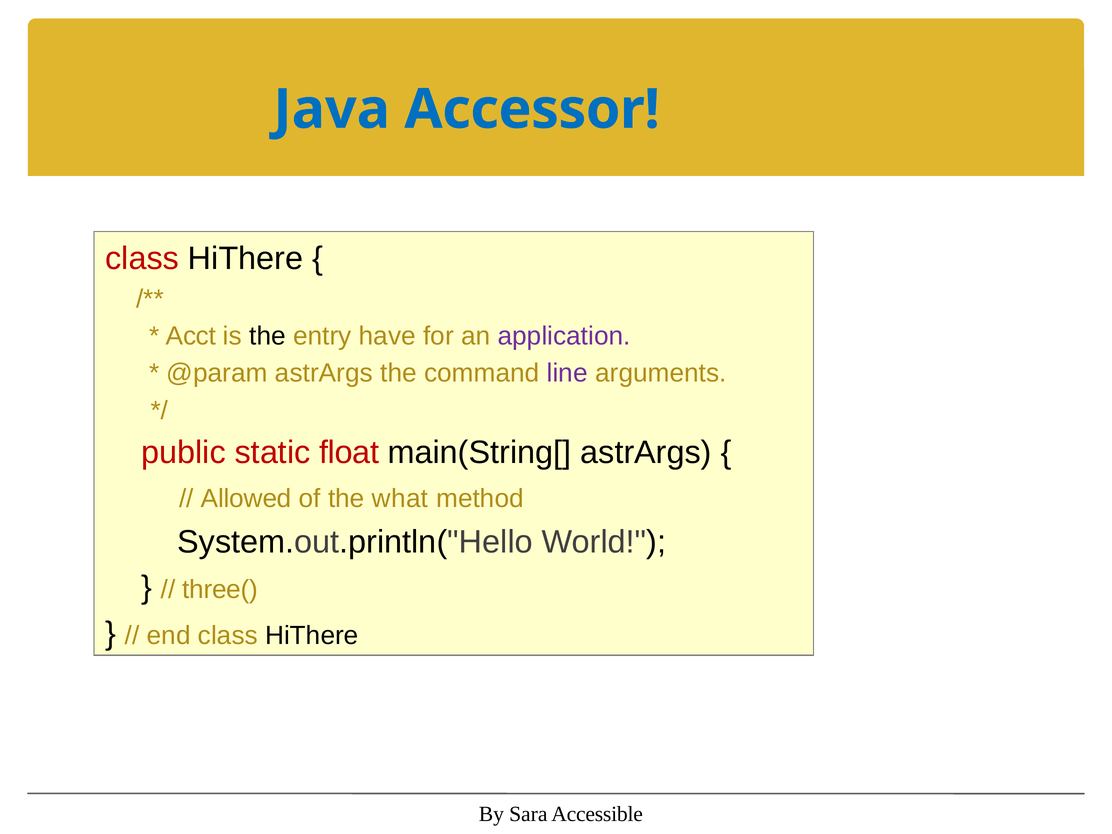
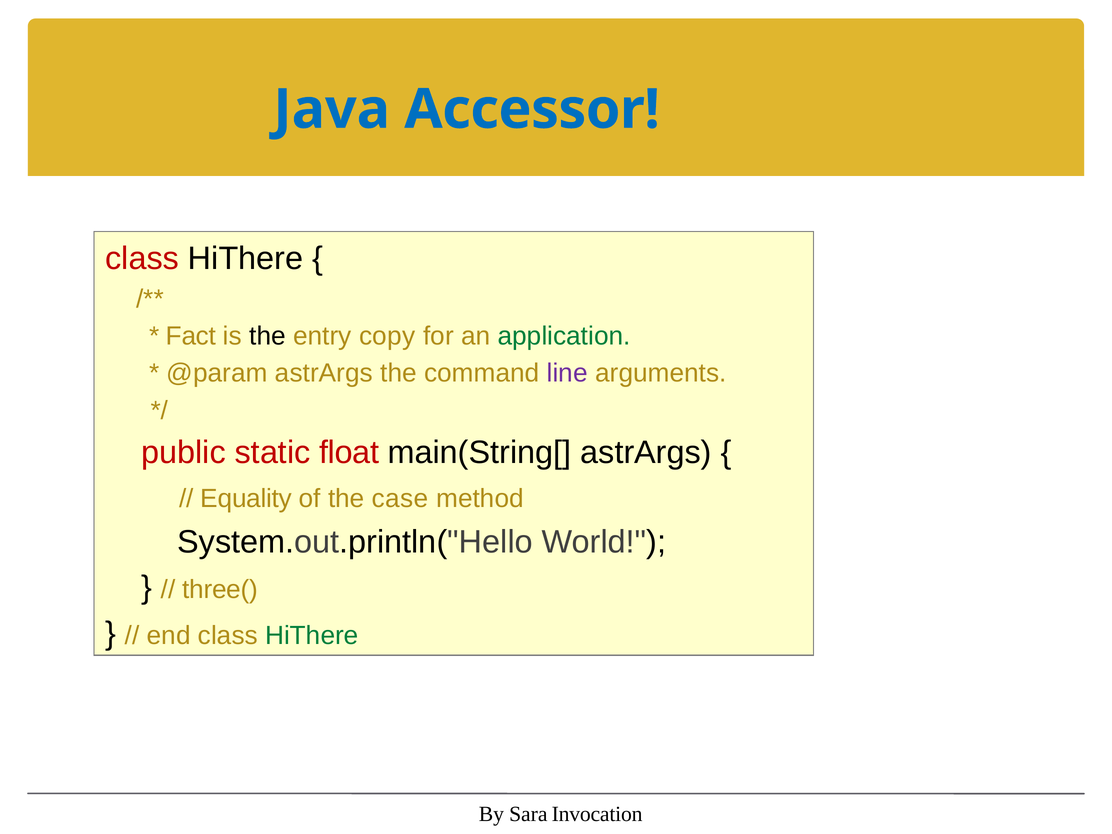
Acct: Acct -> Fact (191, 336)
have: have -> copy (387, 336)
application colour: purple -> green (564, 336)
Allowed: Allowed -> Equality (246, 499)
what: what -> case (400, 499)
HiThere colour: black -> green (312, 636)
Accessible: Accessible -> Invocation (597, 814)
